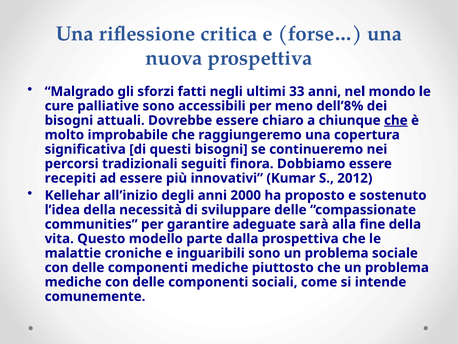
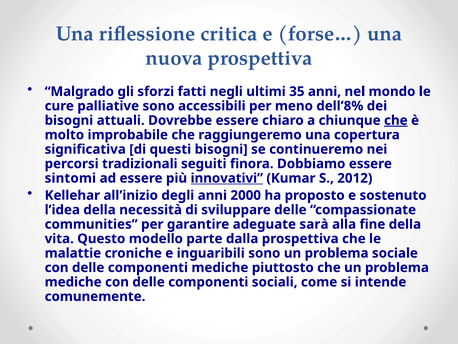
33: 33 -> 35 (297, 91)
recepiti: recepiti -> sintomi (70, 178)
innovativi underline: none -> present (227, 178)
